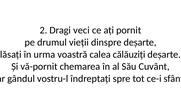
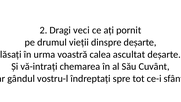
călăuziți: călăuziți -> ascultat (129, 54)
vă-pornit: vă-pornit -> vă-intrați (39, 66)
